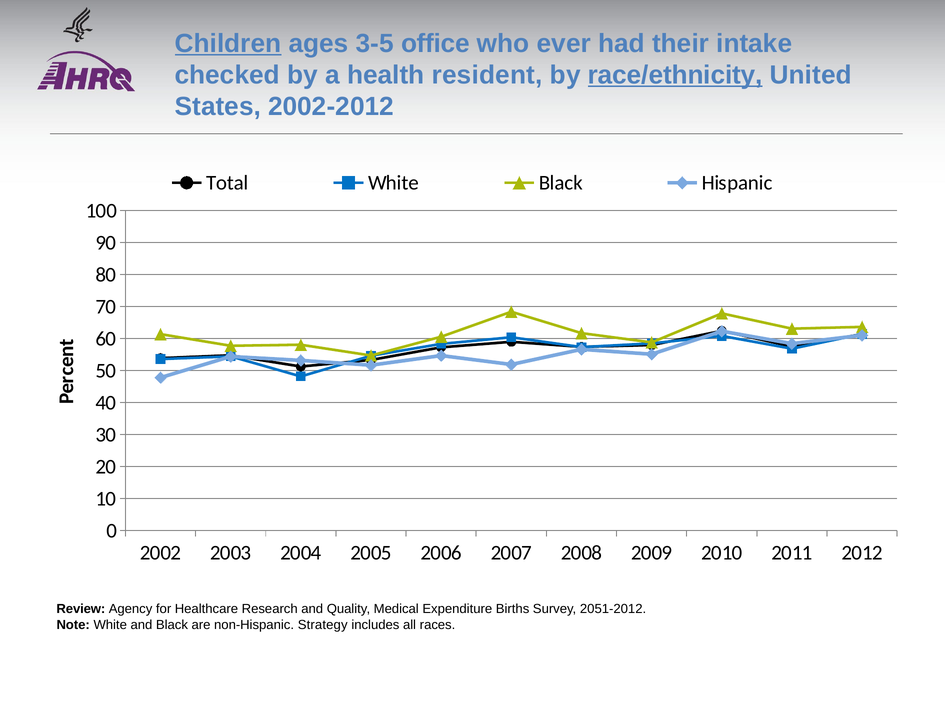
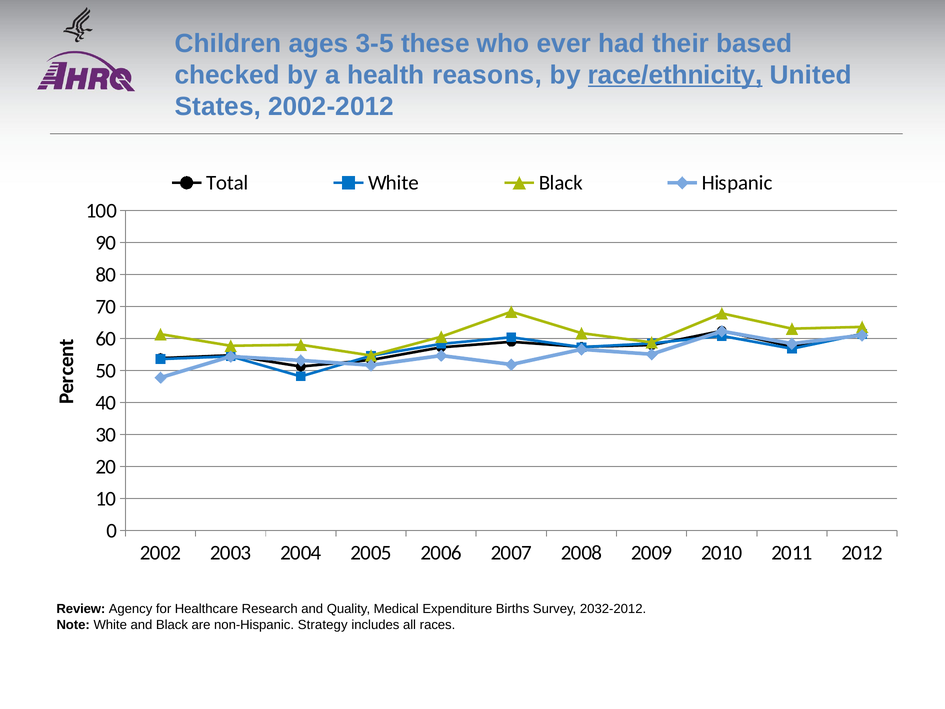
Children underline: present -> none (228, 44)
office: office -> these (435, 44)
intake: intake -> based (754, 44)
resident: resident -> reasons (487, 75)
2051-2012: 2051-2012 -> 2032-2012 (613, 609)
